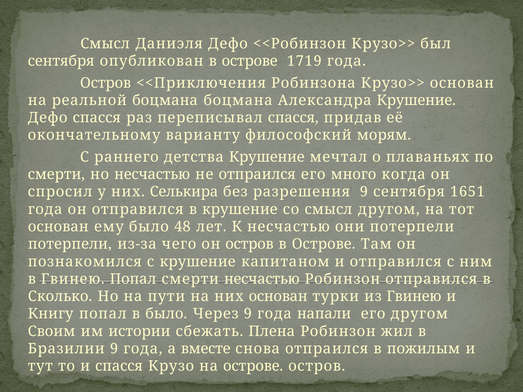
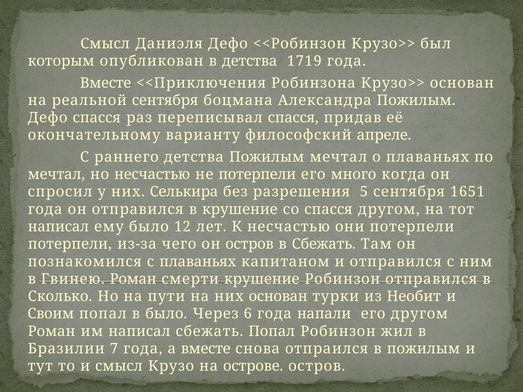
сентября: сентября -> которым (61, 61)
опубликован в острове: острове -> детства (250, 61)
Остров: Остров -> Вместе (106, 83)
реальной боцмана: боцмана -> сентября (165, 100)
Александра Крушение: Крушение -> Пожилым (416, 100)
морям: морям -> апреле (384, 135)
детства Крушение: Крушение -> Пожилым (267, 157)
смерти: смерти -> мечтал (56, 175)
не отпраился: отпраился -> потерпели (257, 175)
разрешения 9: 9 -> 5 (364, 192)
со смысл: смысл -> спасся (328, 209)
основан: основан -> написал (58, 227)
48: 48 -> 12 (182, 227)
Острове: Острове -> Сбежать (324, 244)
с крушение: крушение -> плаваньях (198, 262)
Гвинею Попал: Попал -> Роман (133, 279)
смерти несчастью: несчастью -> крушение (262, 279)
из Гвинею: Гвинею -> Необит (414, 297)
Книгу: Книгу -> Своим (51, 314)
Через 9: 9 -> 6 (248, 314)
Своим: Своим -> Роман (52, 331)
им истории: истории -> написал (139, 331)
сбежать Плена: Плена -> Попал (272, 331)
Бразилии 9: 9 -> 7 (114, 349)
и спасся: спасся -> смысл (119, 366)
